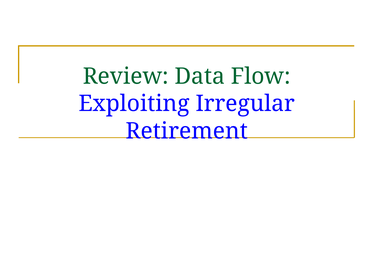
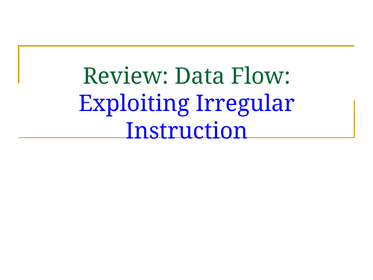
Retirement: Retirement -> Instruction (187, 131)
